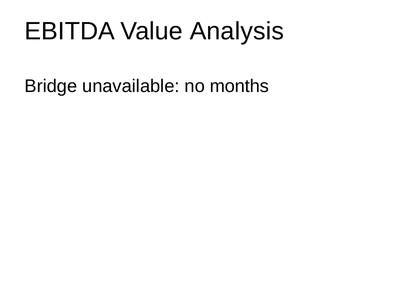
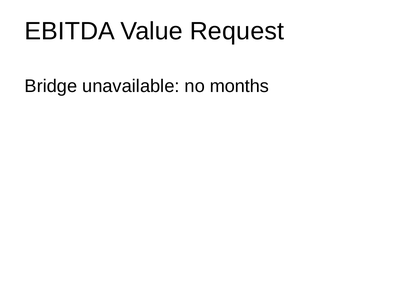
Analysis: Analysis -> Request (237, 31)
